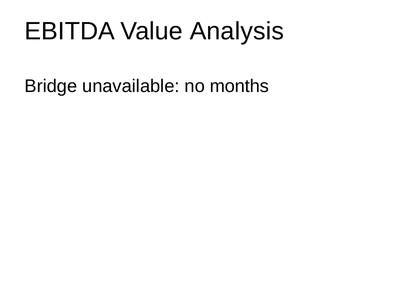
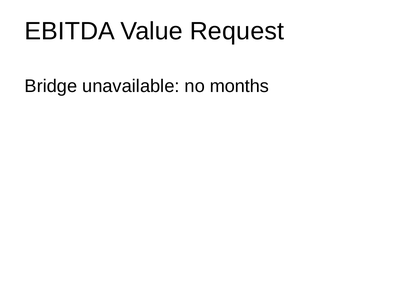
Analysis: Analysis -> Request (237, 31)
